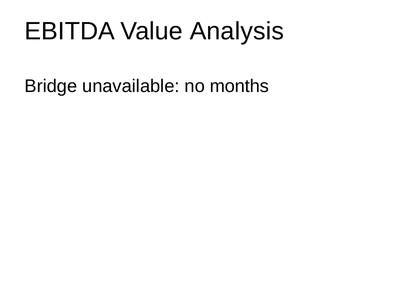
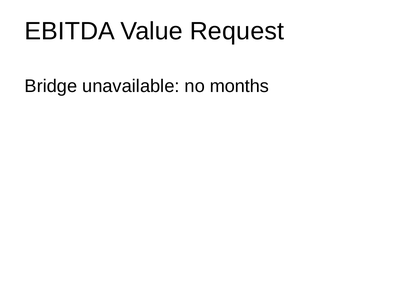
Analysis: Analysis -> Request (237, 31)
